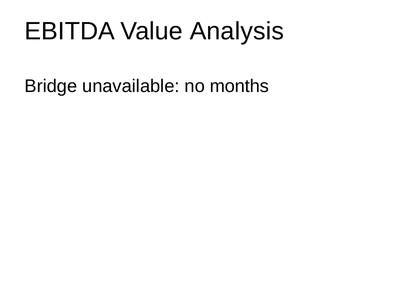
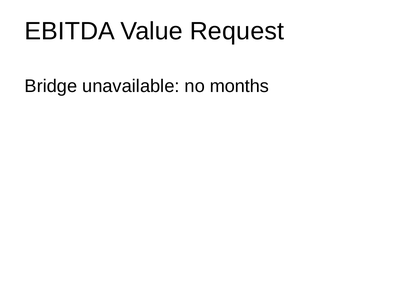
Analysis: Analysis -> Request (237, 31)
